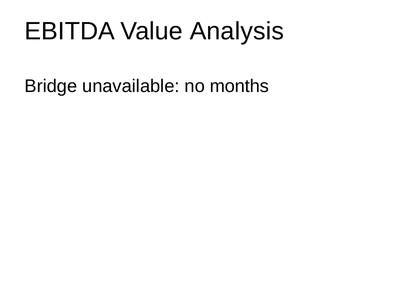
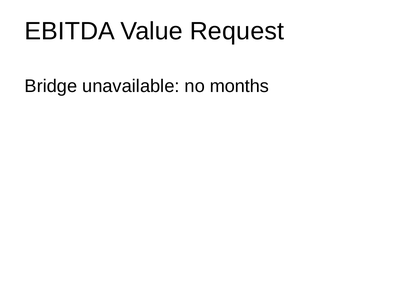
Analysis: Analysis -> Request (237, 31)
